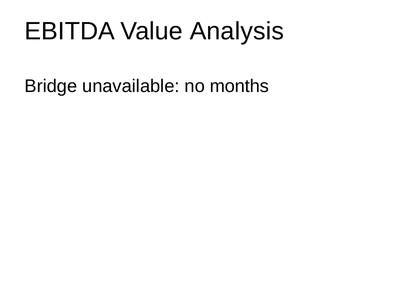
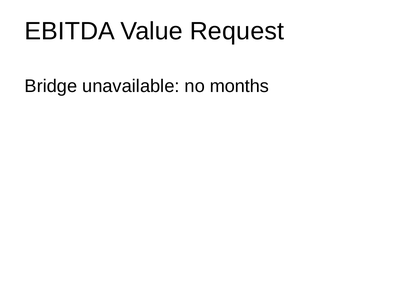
Analysis: Analysis -> Request (237, 31)
